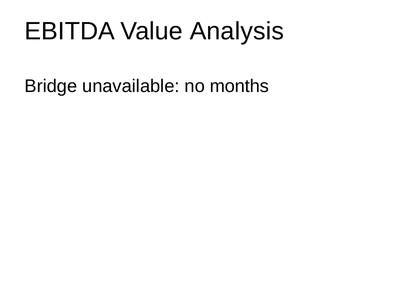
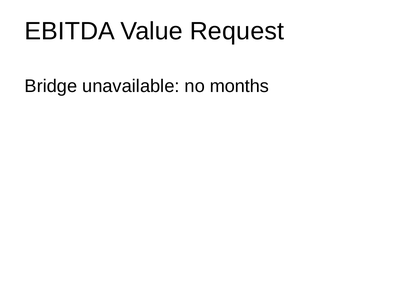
Analysis: Analysis -> Request (237, 31)
